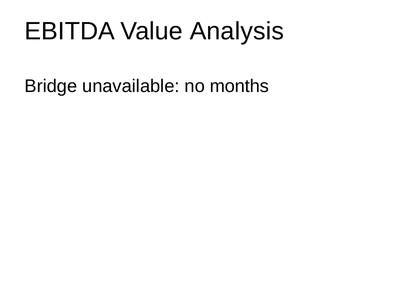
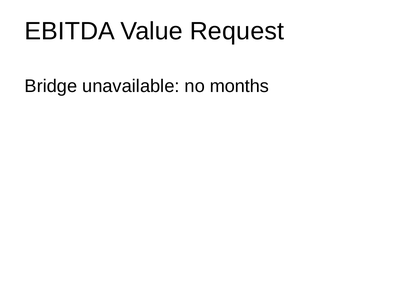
Analysis: Analysis -> Request (237, 31)
